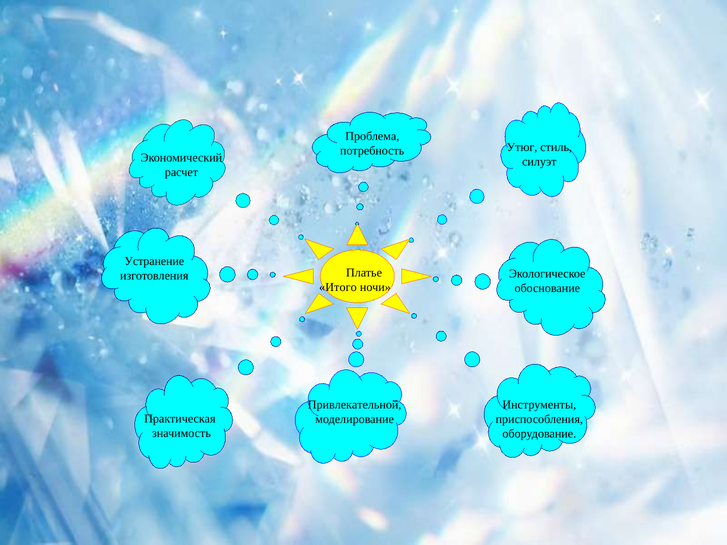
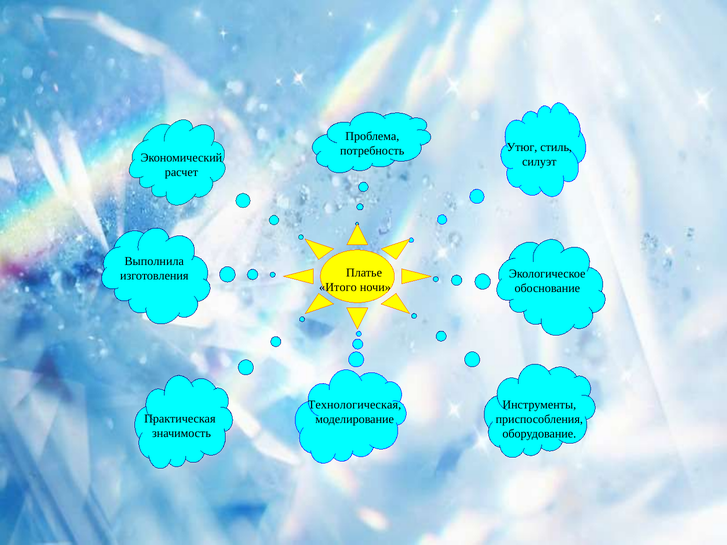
Устранение: Устранение -> Выполнила (154, 261)
Привлекательной: Привлекательной -> Технологическая (355, 405)
